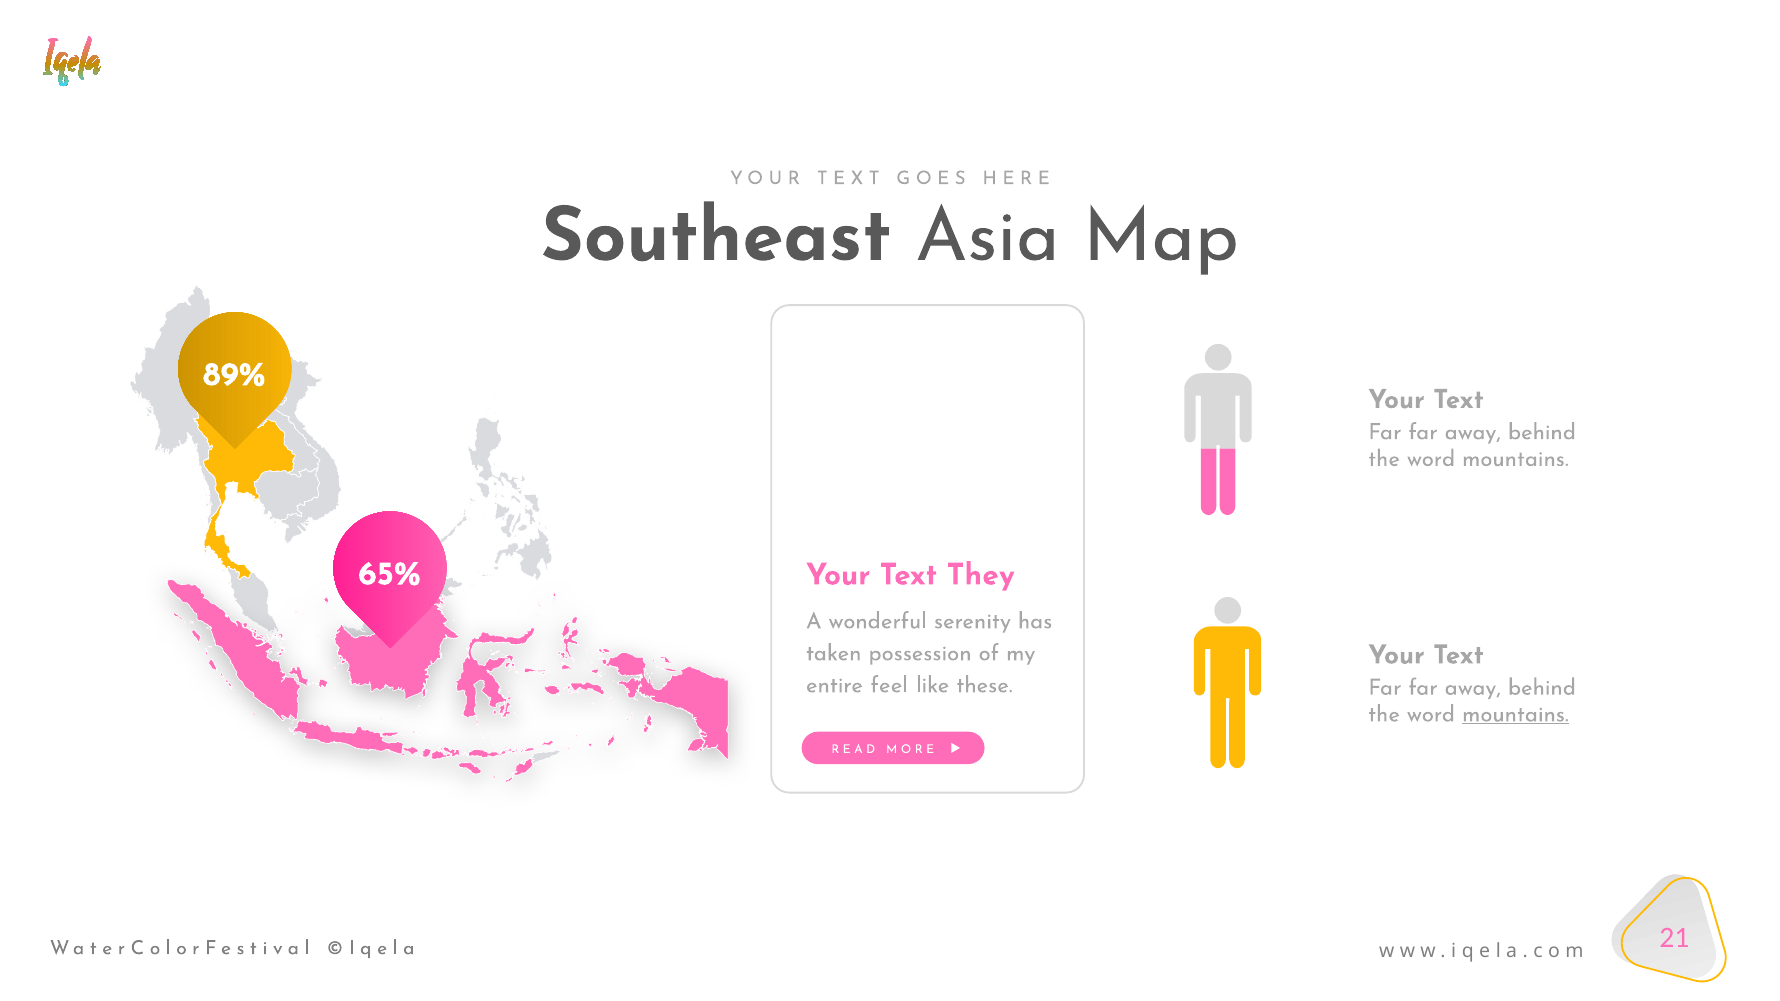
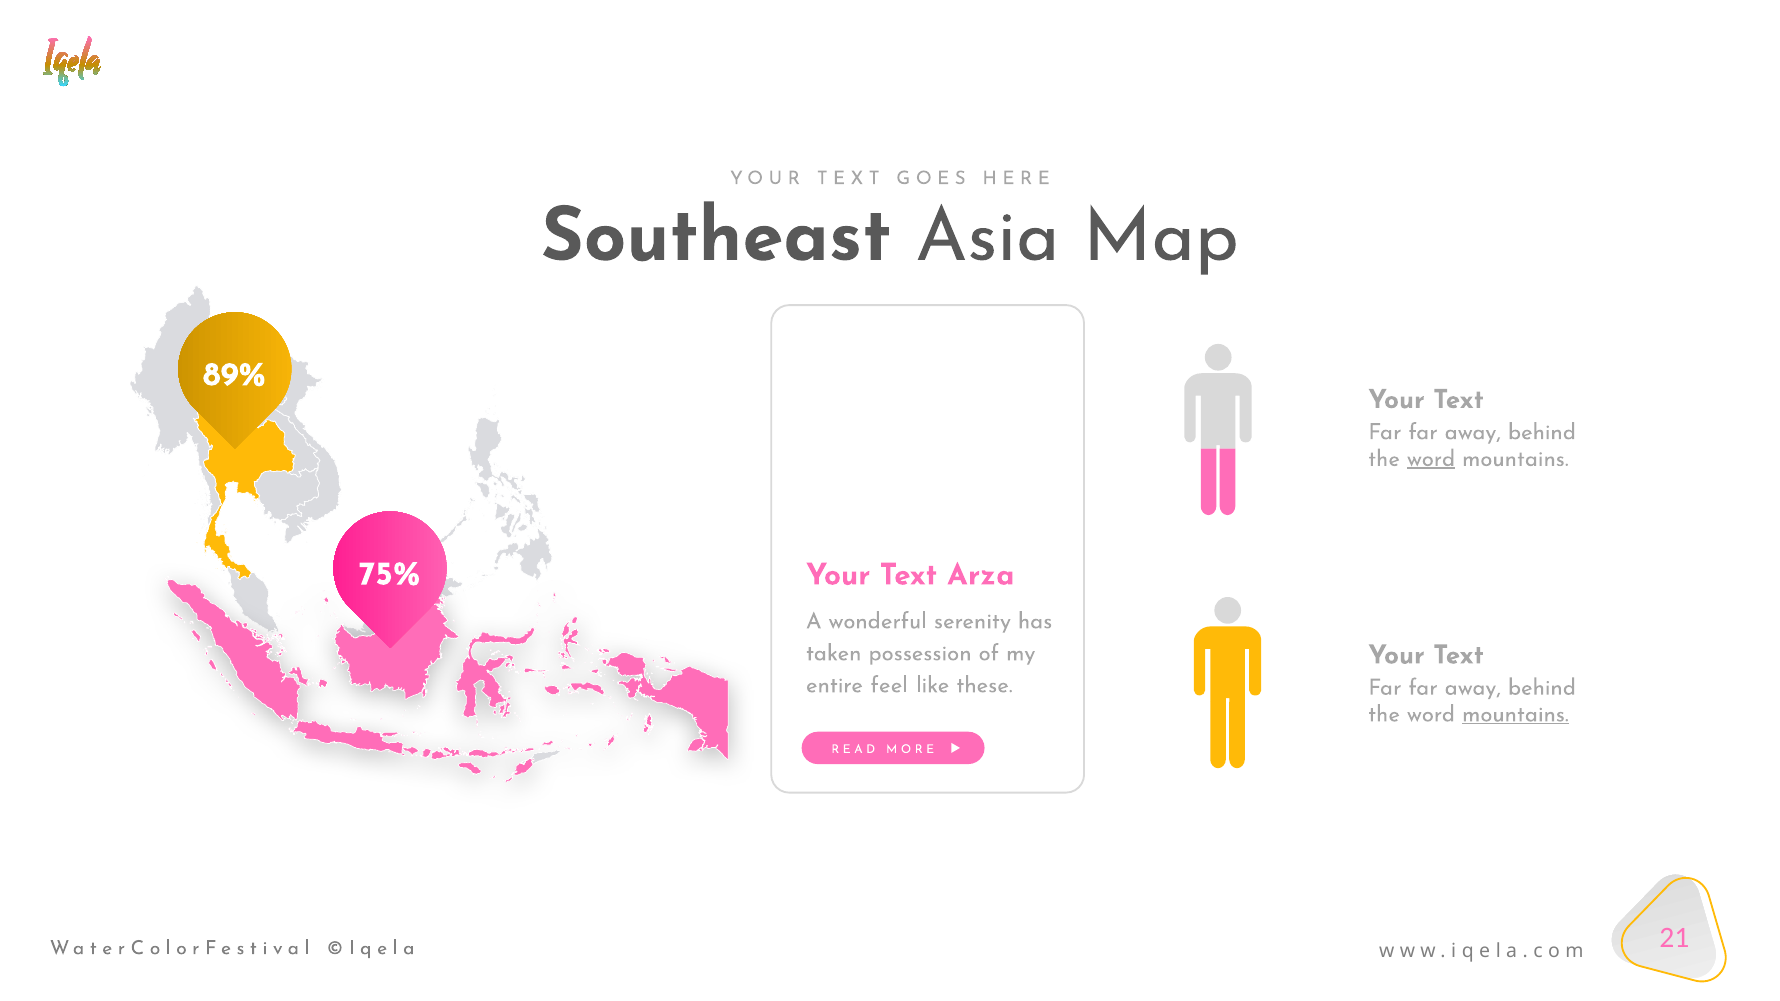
word underline: none -> present (1431, 459)
65%: 65% -> 75% (389, 574)
They: They -> Arza (981, 575)
